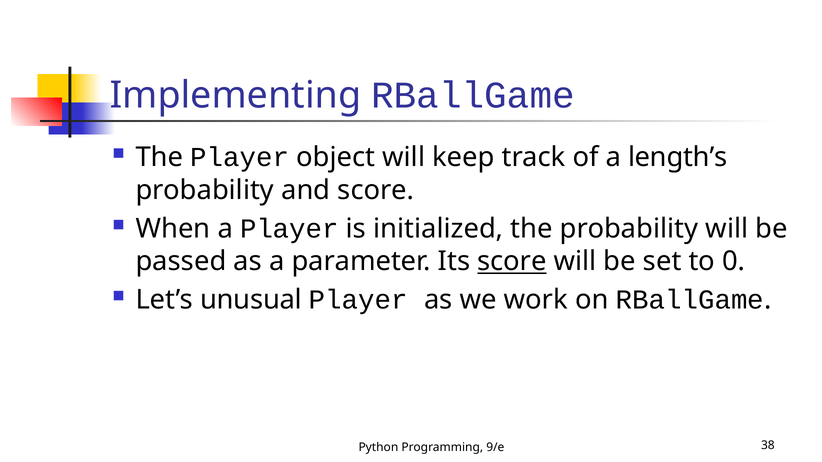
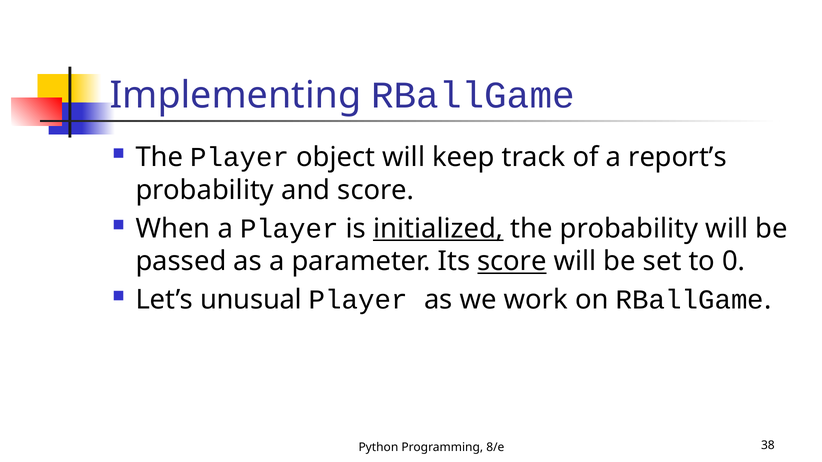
length’s: length’s -> report’s (678, 157)
initialized underline: none -> present (438, 229)
9/e: 9/e -> 8/e (495, 448)
